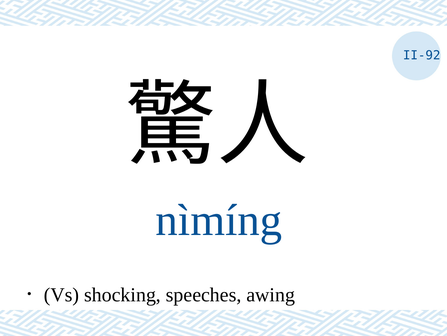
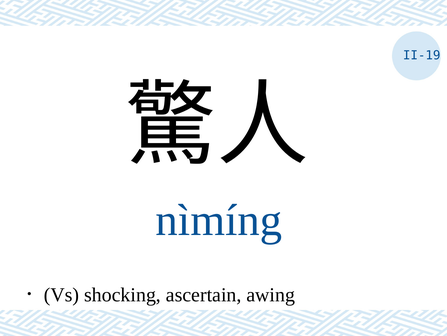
II-92: II-92 -> II-19 (422, 55)
speeches: speeches -> ascertain (204, 294)
